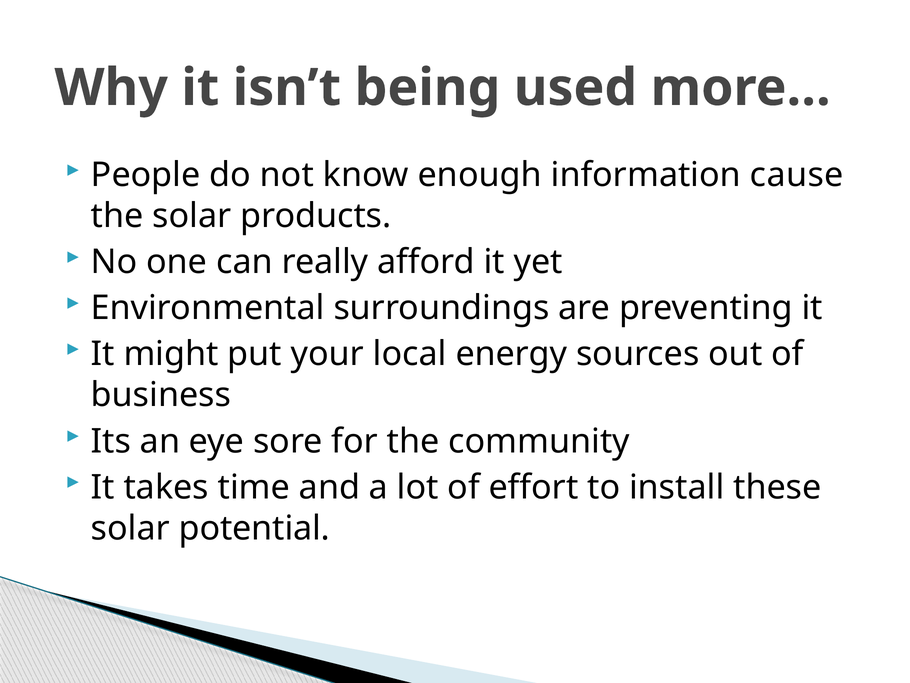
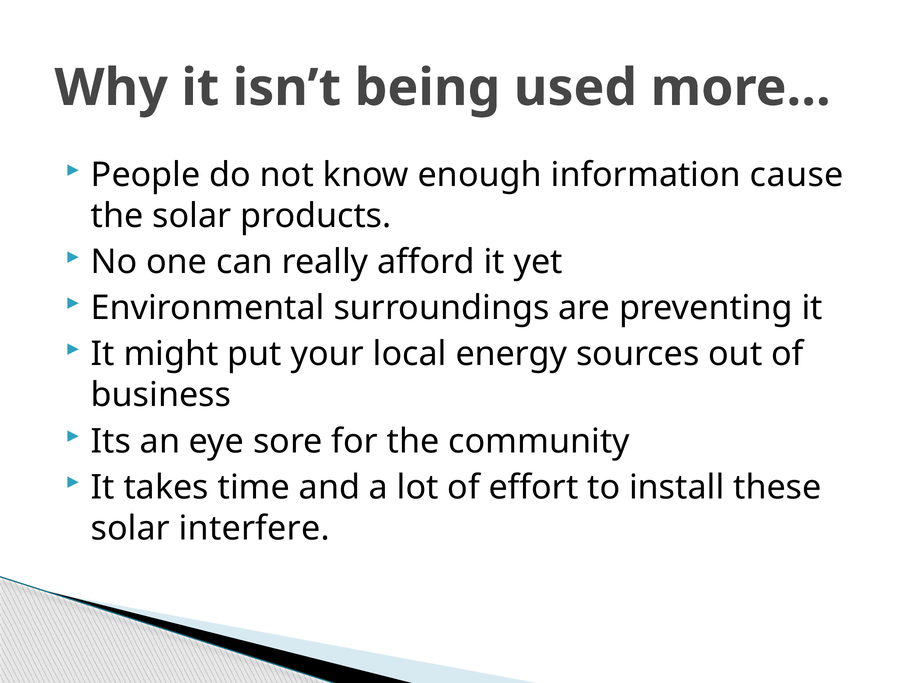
potential: potential -> interfere (254, 528)
